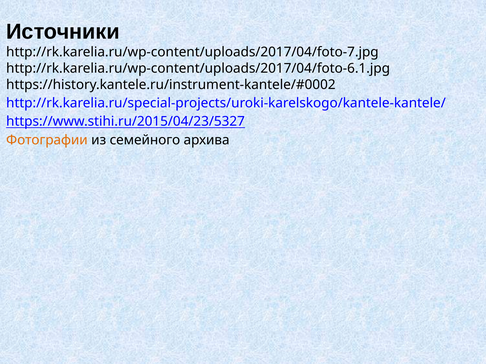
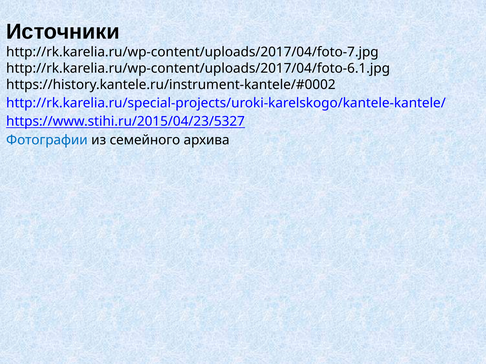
Фотографии colour: orange -> blue (47, 140)
